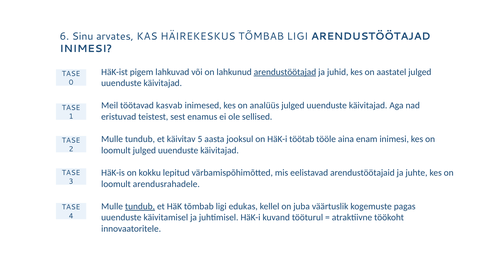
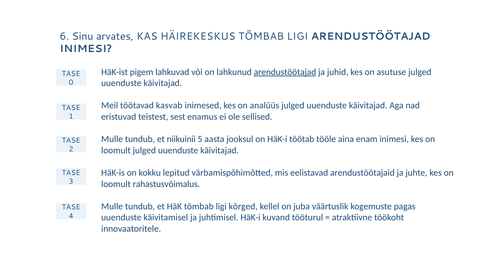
aastatel: aastatel -> asutuse (391, 72)
käivitav: käivitav -> niikuinii (181, 139)
arendusrahadele: arendusrahadele -> rahastusvõimalus (166, 184)
tundub underline: present -> none (140, 206)
edukas: edukas -> kõrged (243, 206)
